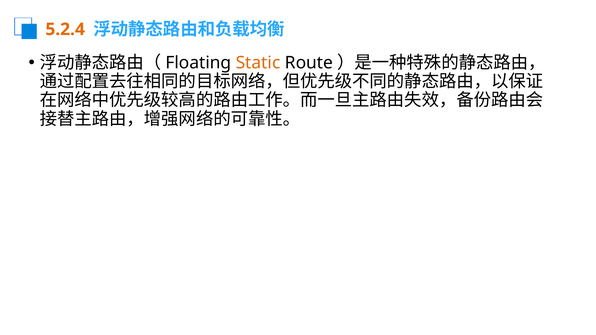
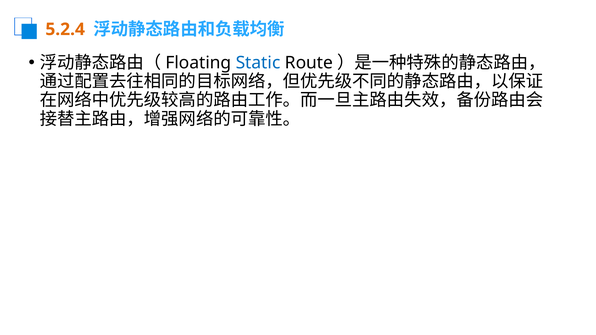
Static colour: orange -> blue (258, 63)
